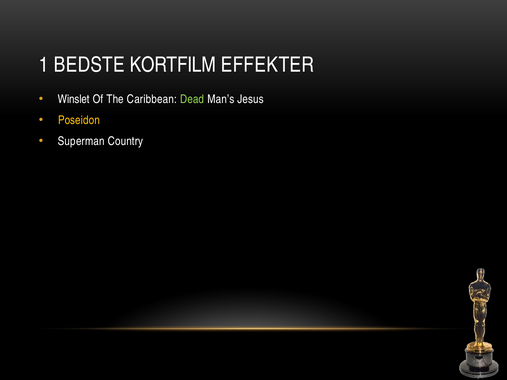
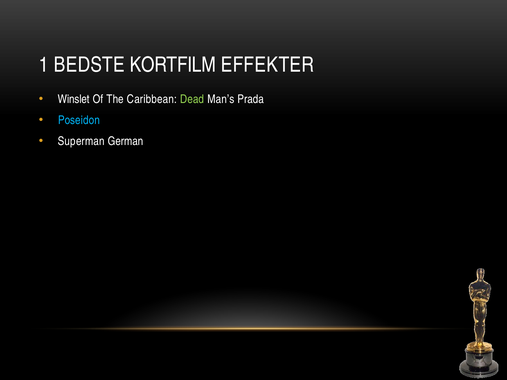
Jesus: Jesus -> Prada (251, 99)
Poseidon colour: yellow -> light blue (79, 120)
Country: Country -> German (126, 141)
